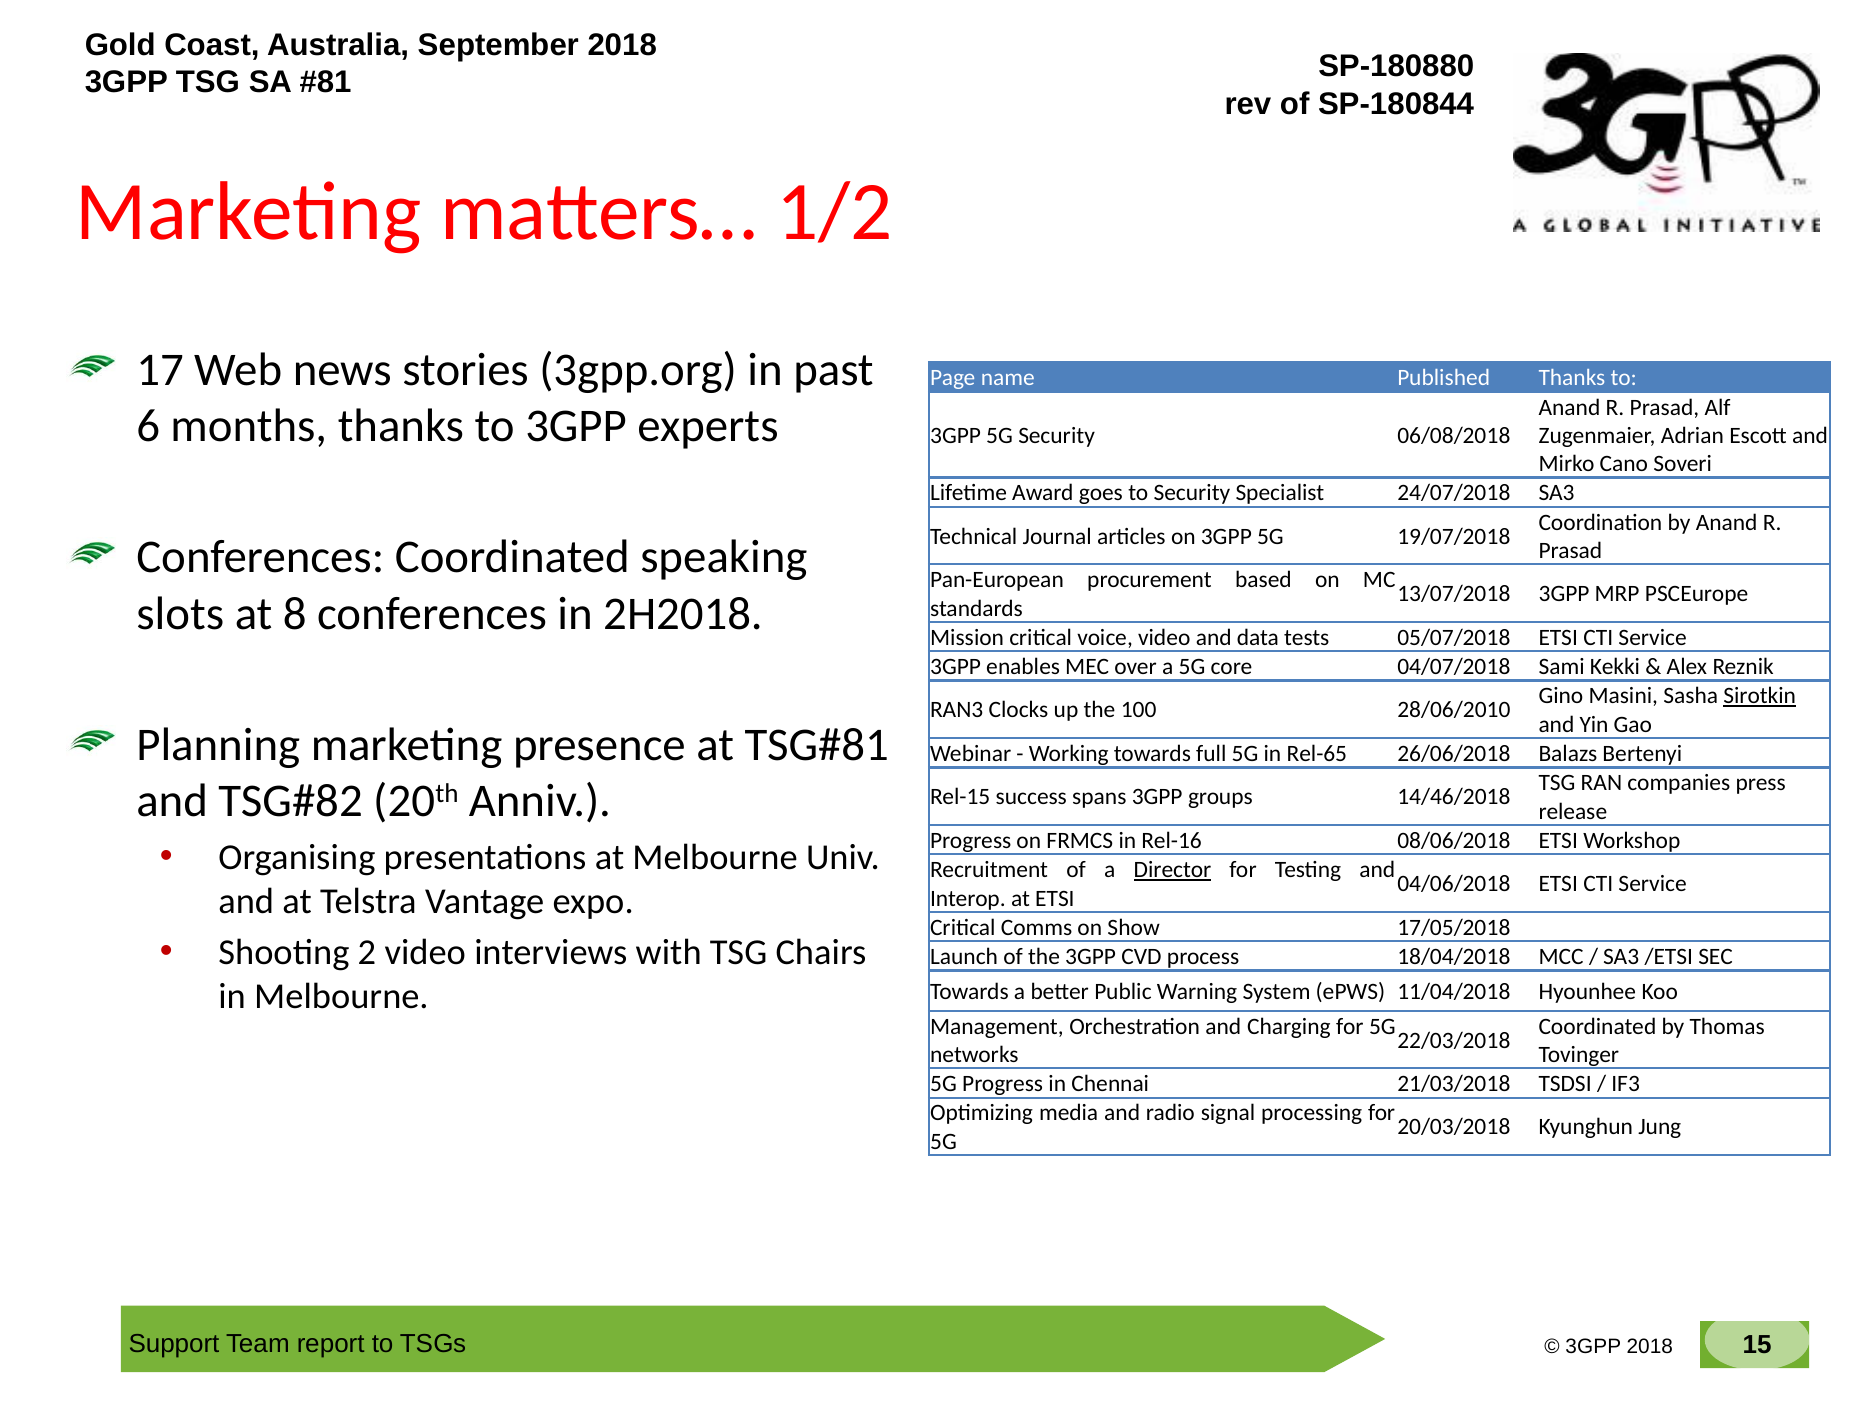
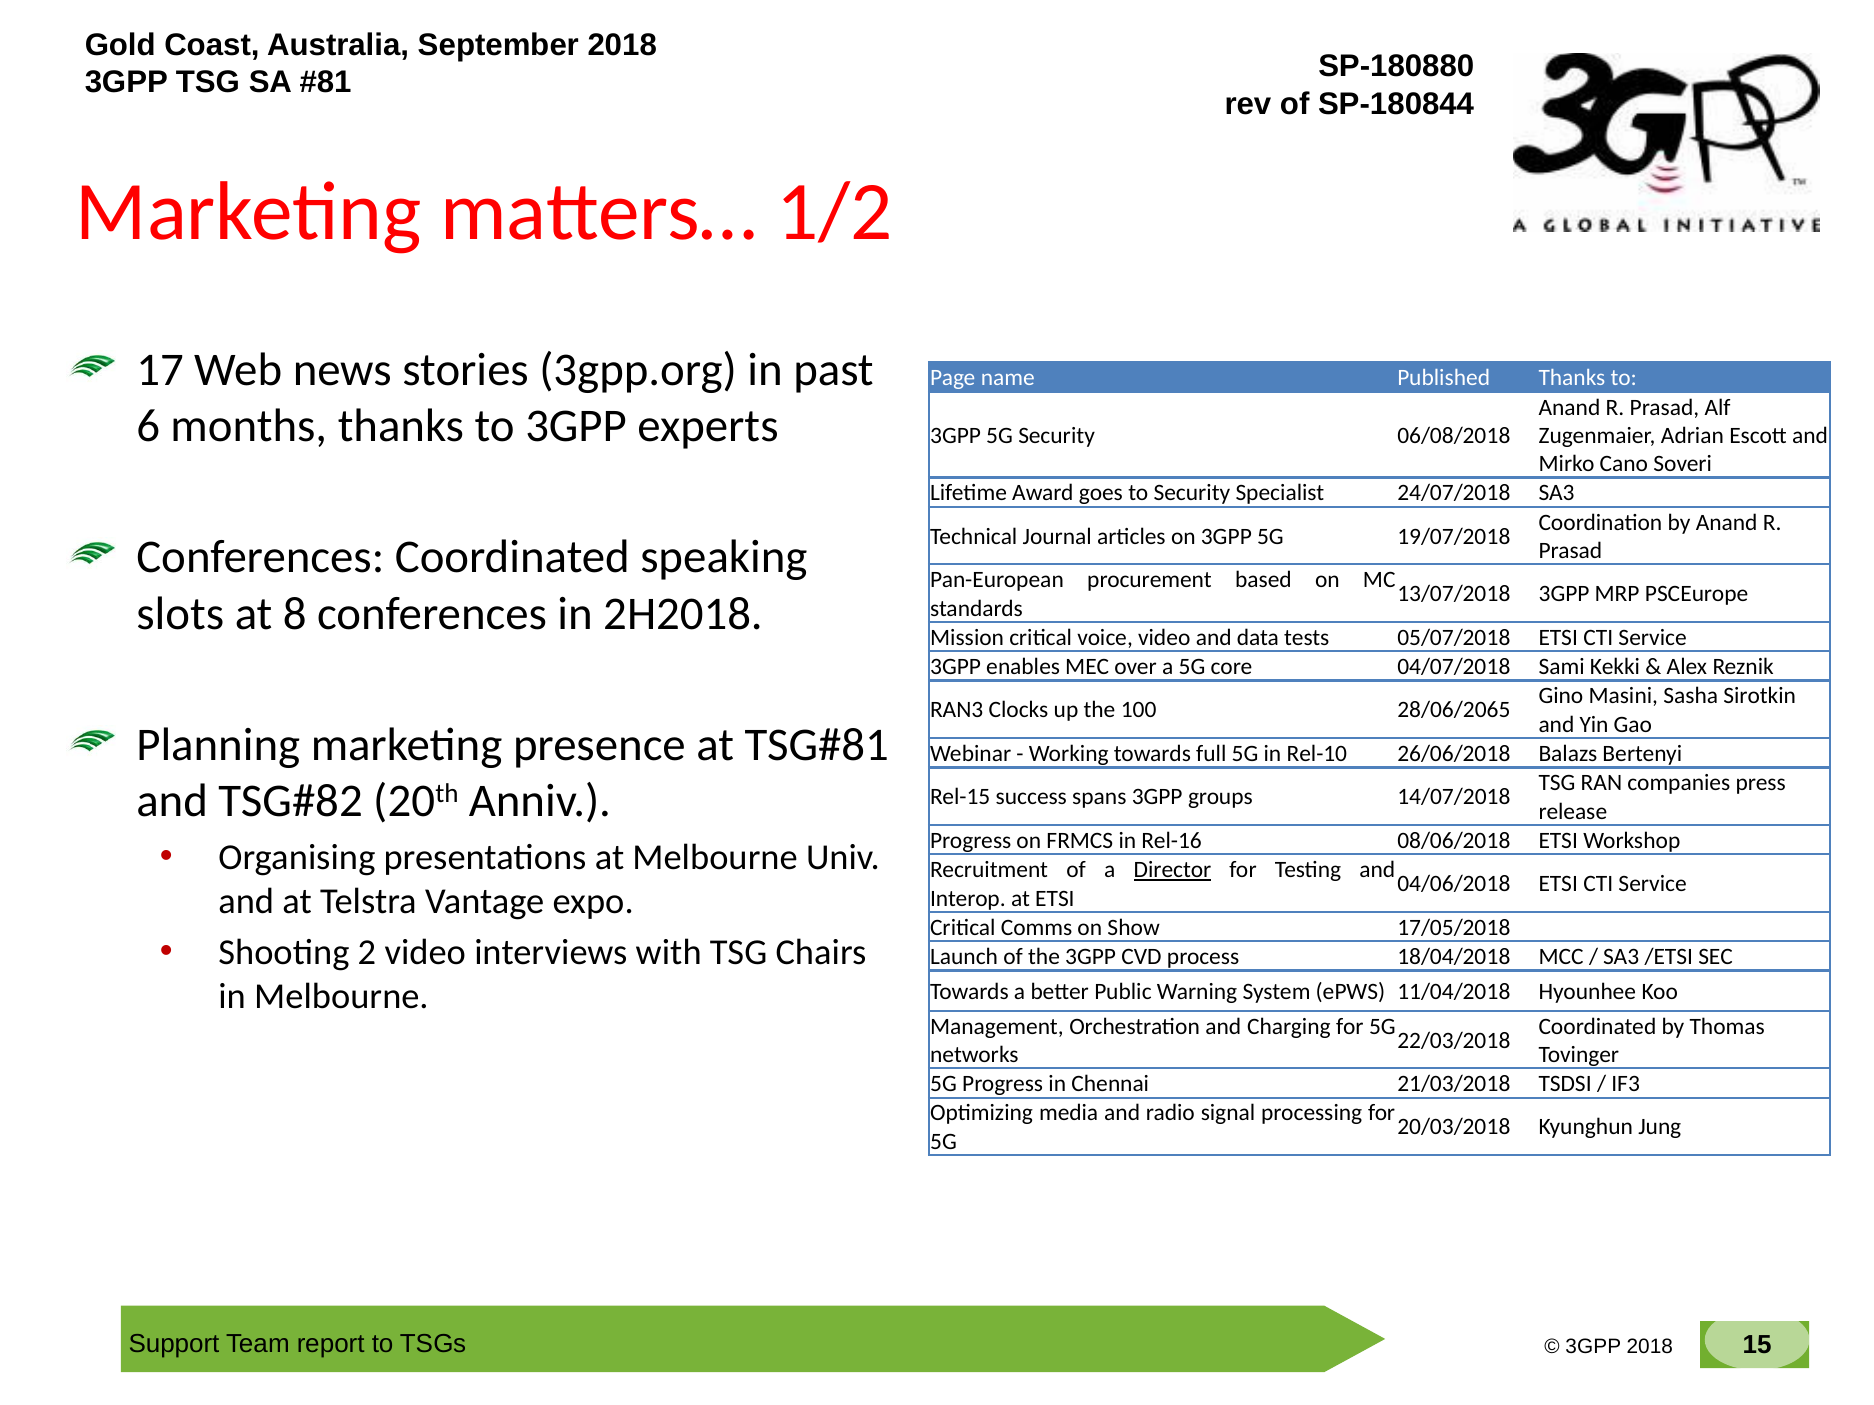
Sirotkin underline: present -> none (1760, 696)
28/06/2010: 28/06/2010 -> 28/06/2065 (1454, 710)
Rel-65: Rel-65 -> Rel-10 (1317, 754)
14/46/2018: 14/46/2018 -> 14/07/2018 (1454, 797)
